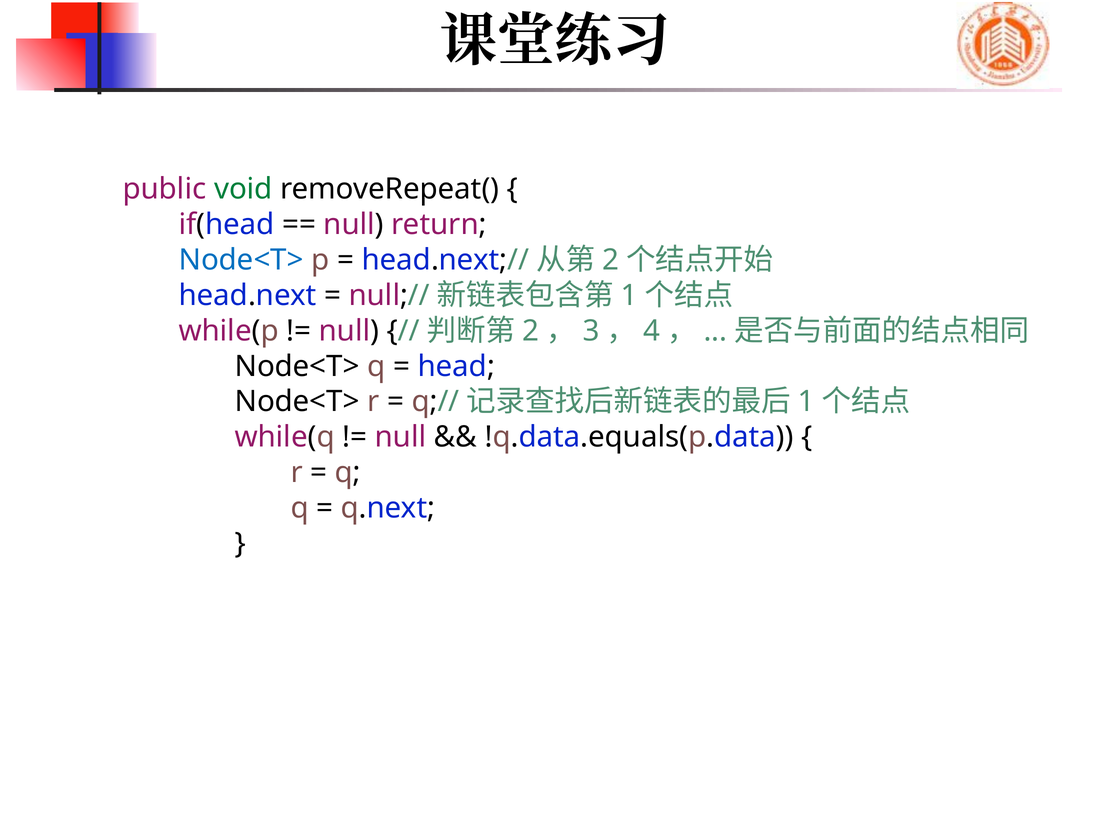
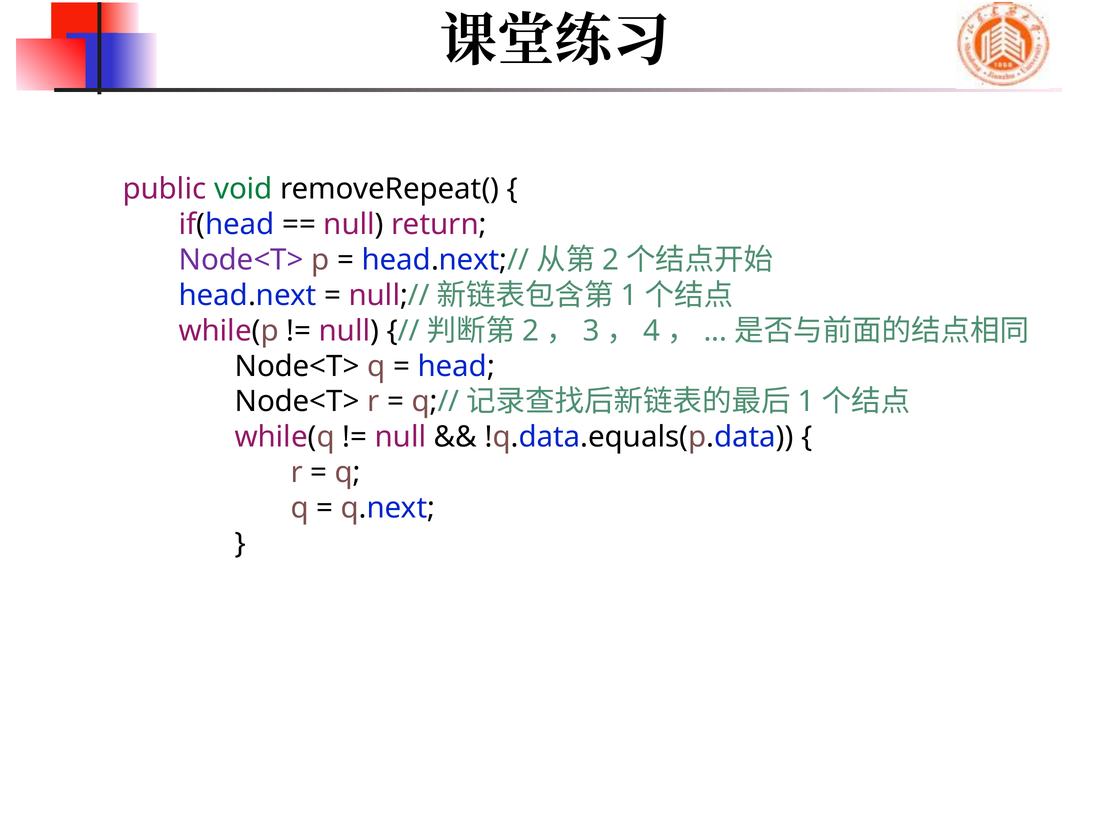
Node<T> colour: blue -> purple (241, 260)
